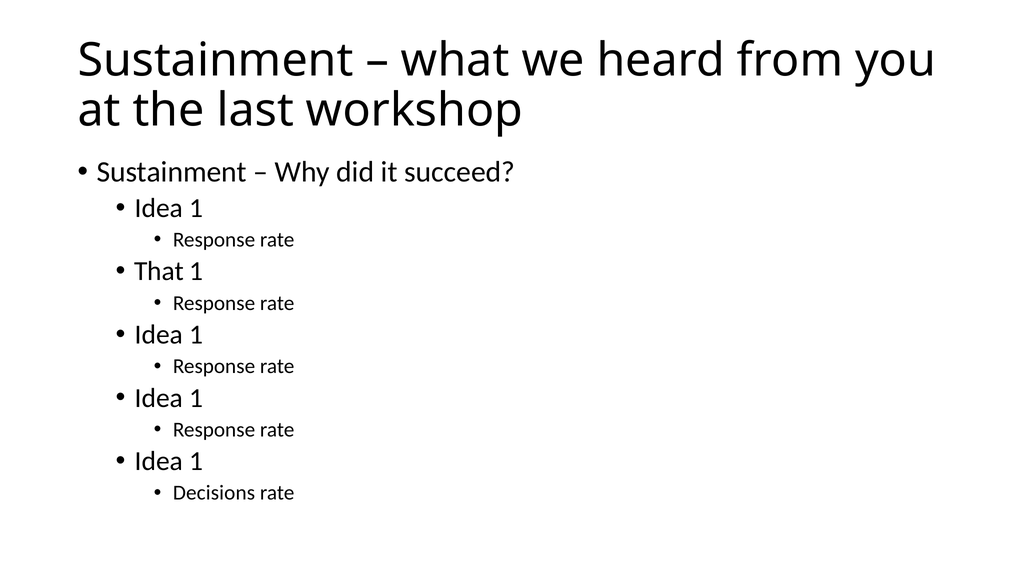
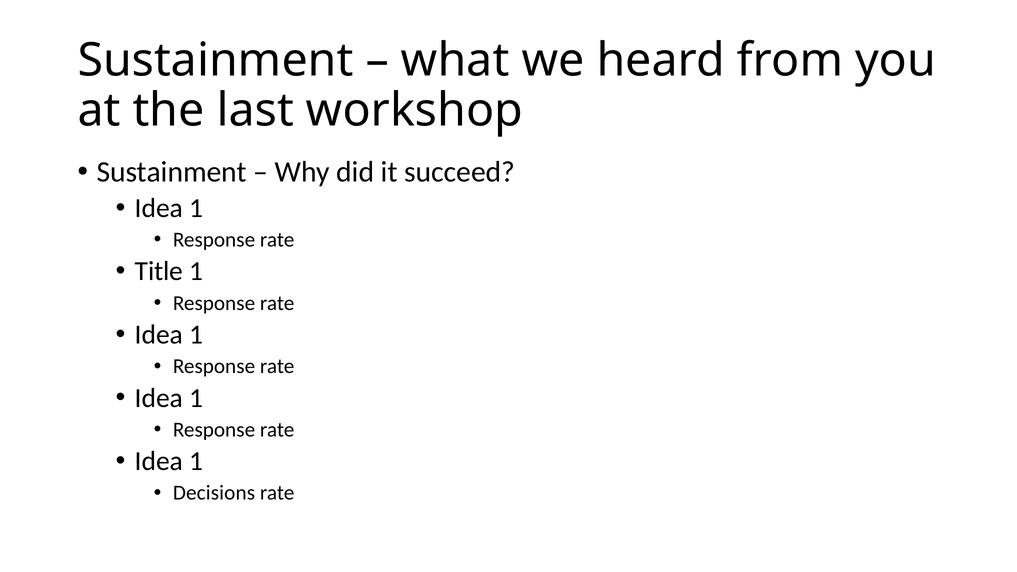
That: That -> Title (159, 271)
